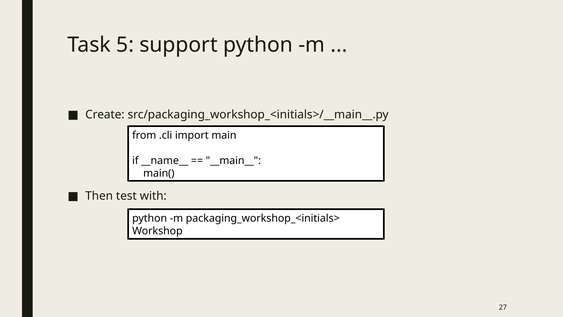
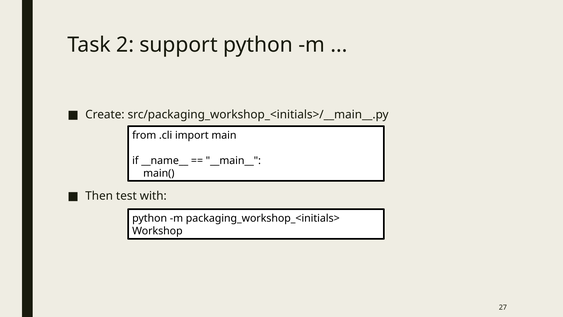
5: 5 -> 2 (125, 45)
